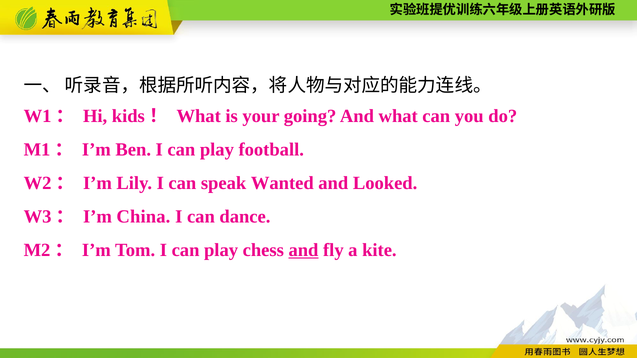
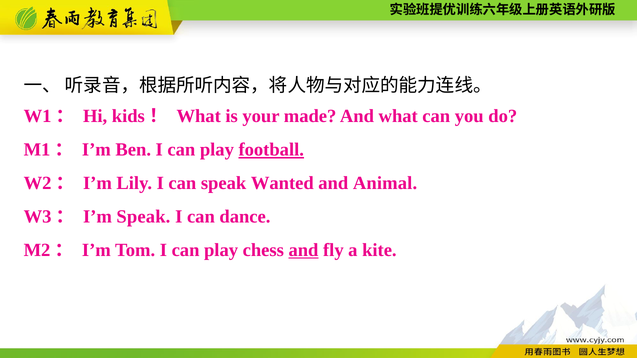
going: going -> made (310, 116)
football underline: none -> present (271, 150)
Looked: Looked -> Animal (385, 183)
I’m China: China -> Speak (143, 217)
